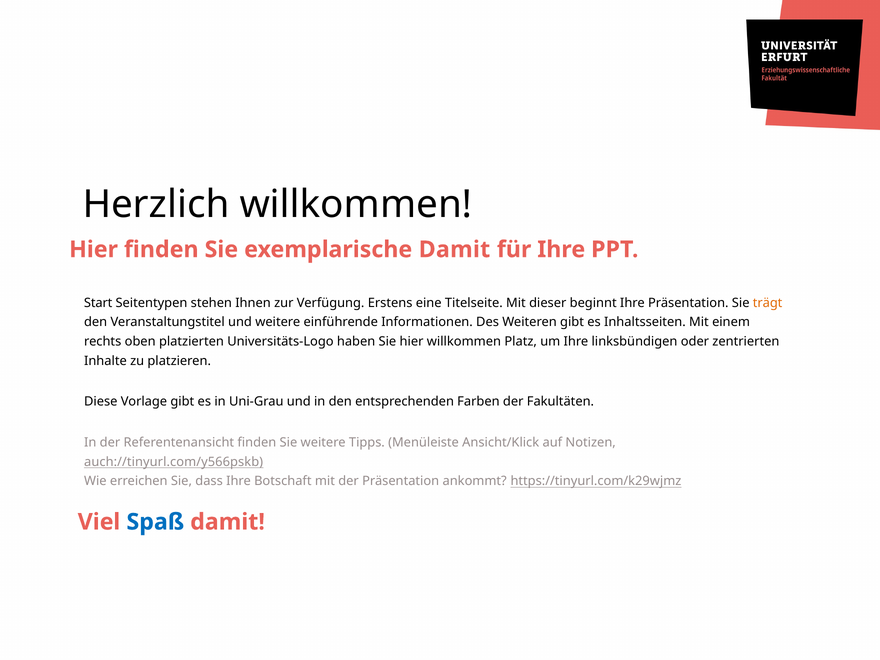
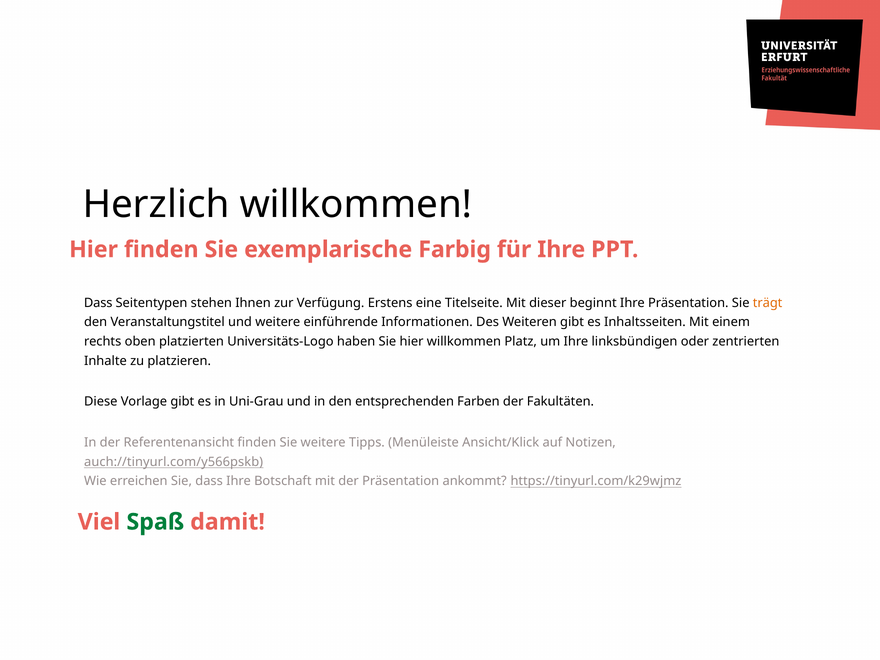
exemplarische Damit: Damit -> Farbig (455, 250)
Start: Start -> Dass (98, 303)
Spaß colour: blue -> green (155, 522)
